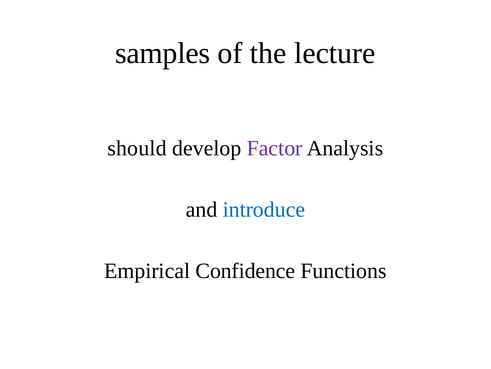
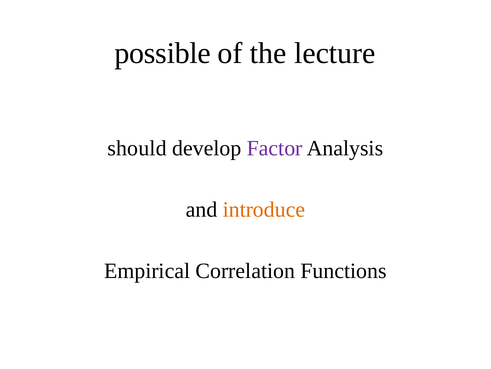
samples: samples -> possible (163, 53)
introduce colour: blue -> orange (264, 209)
Confidence: Confidence -> Correlation (245, 270)
